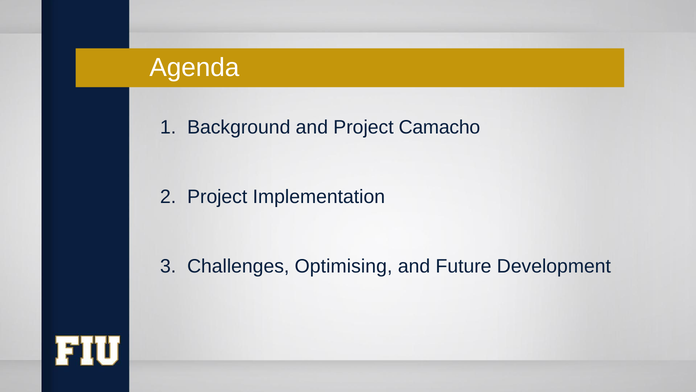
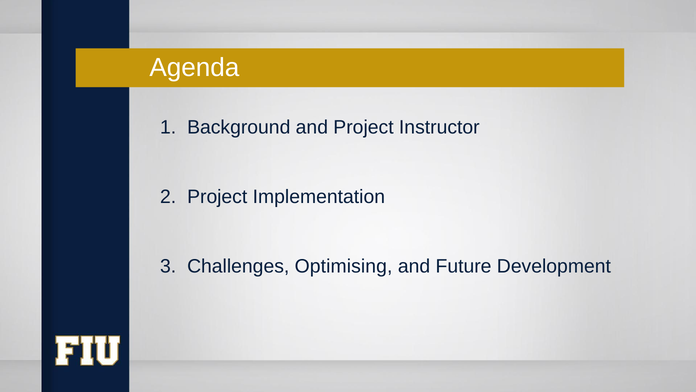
Camacho: Camacho -> Instructor (439, 127)
